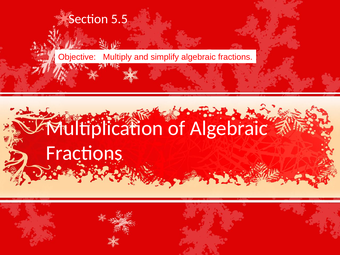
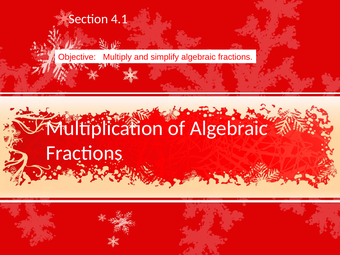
5.5: 5.5 -> 4.1 (119, 19)
